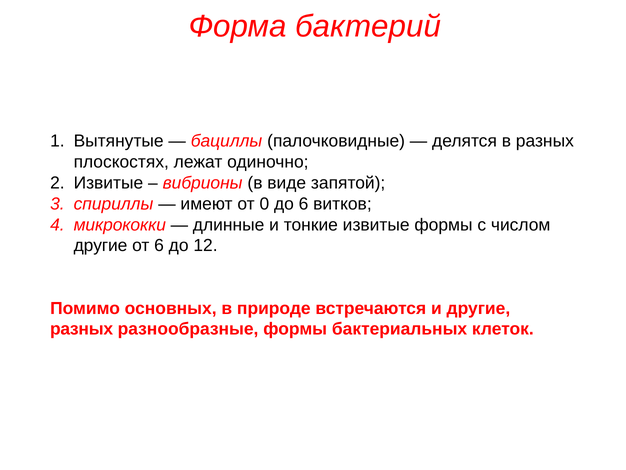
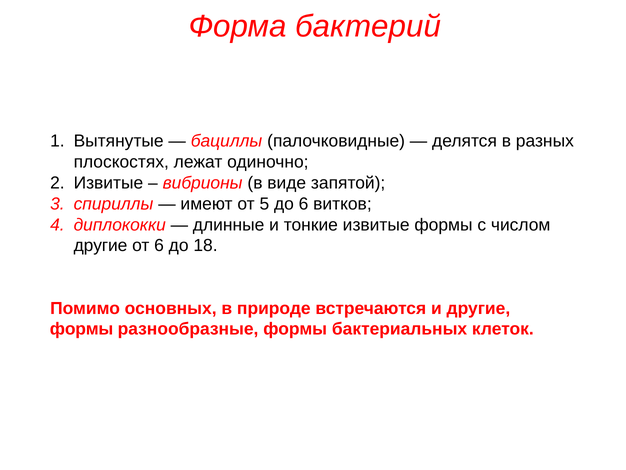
0: 0 -> 5 (264, 204)
микрококки: микрококки -> диплококки (120, 225)
12: 12 -> 18 (206, 245)
разных: разных -> формы (82, 329)
